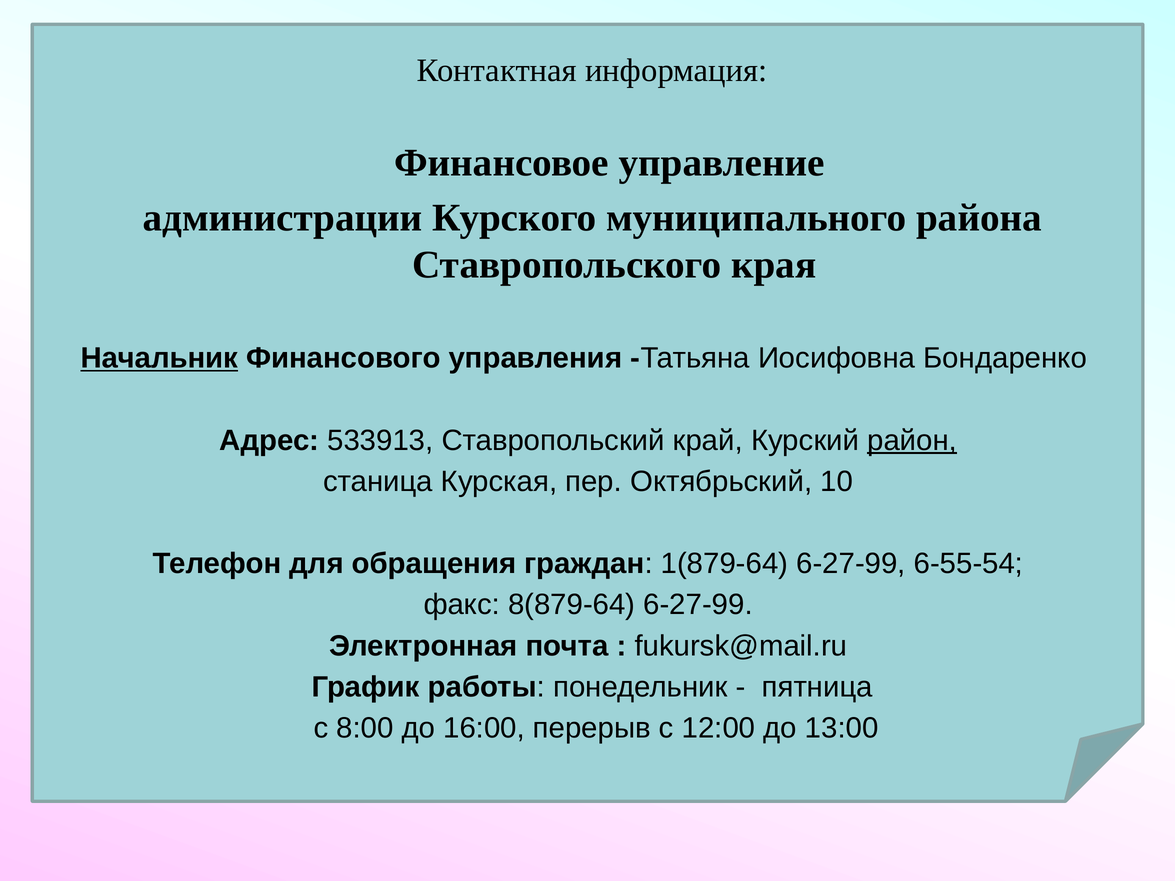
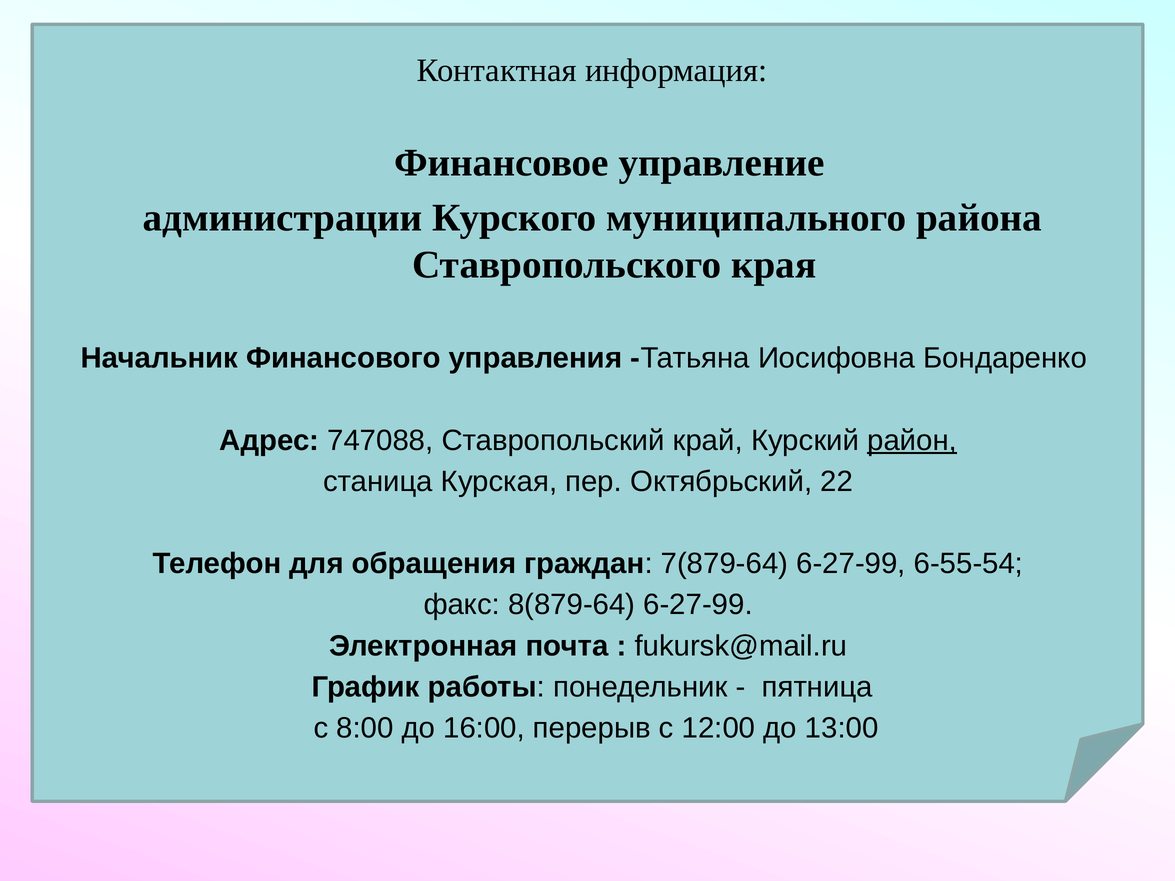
Начальник underline: present -> none (159, 358)
533913: 533913 -> 747088 (380, 440)
10: 10 -> 22 (837, 482)
1(879-64: 1(879-64 -> 7(879-64 (725, 564)
